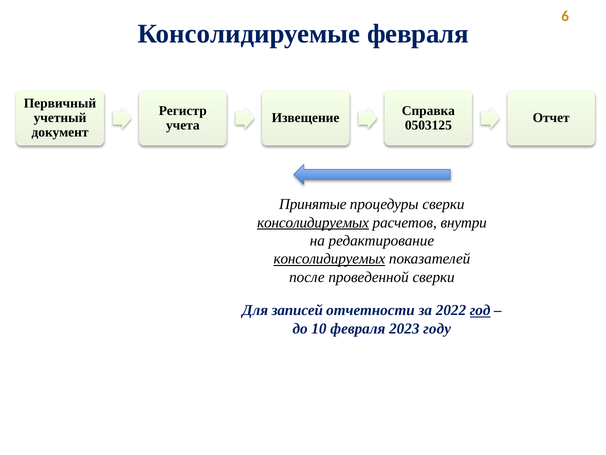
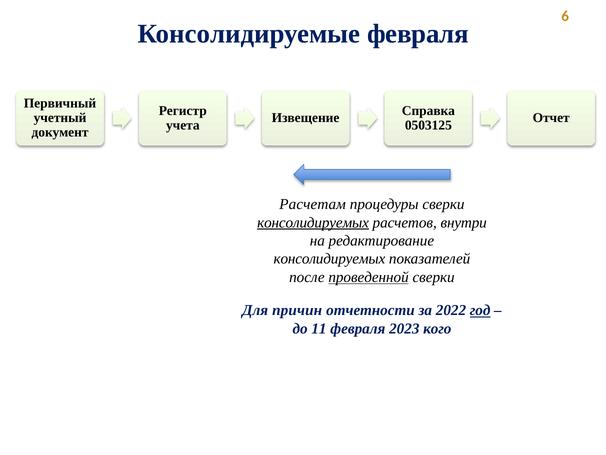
Принятые: Принятые -> Расчетам (313, 204)
консолидируемых underline: present -> none (329, 259)
проведенной underline: none -> present (369, 277)
записей: записей -> причин (297, 310)
10: 10 -> 11 (319, 328)
году: году -> кого (437, 328)
